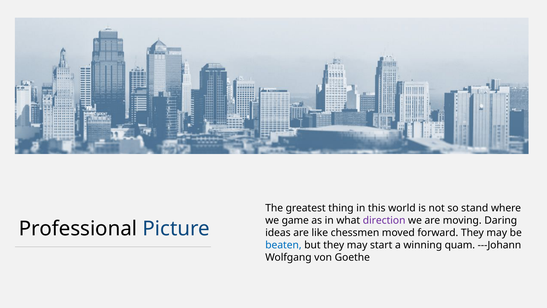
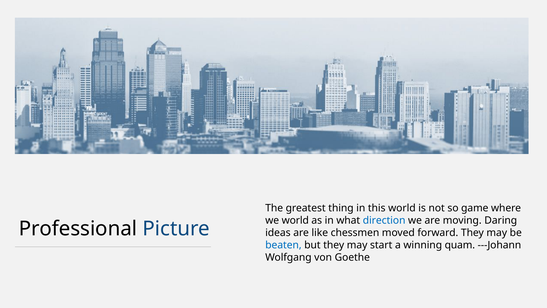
stand: stand -> game (475, 208)
we game: game -> world (295, 220)
direction colour: purple -> blue (384, 220)
